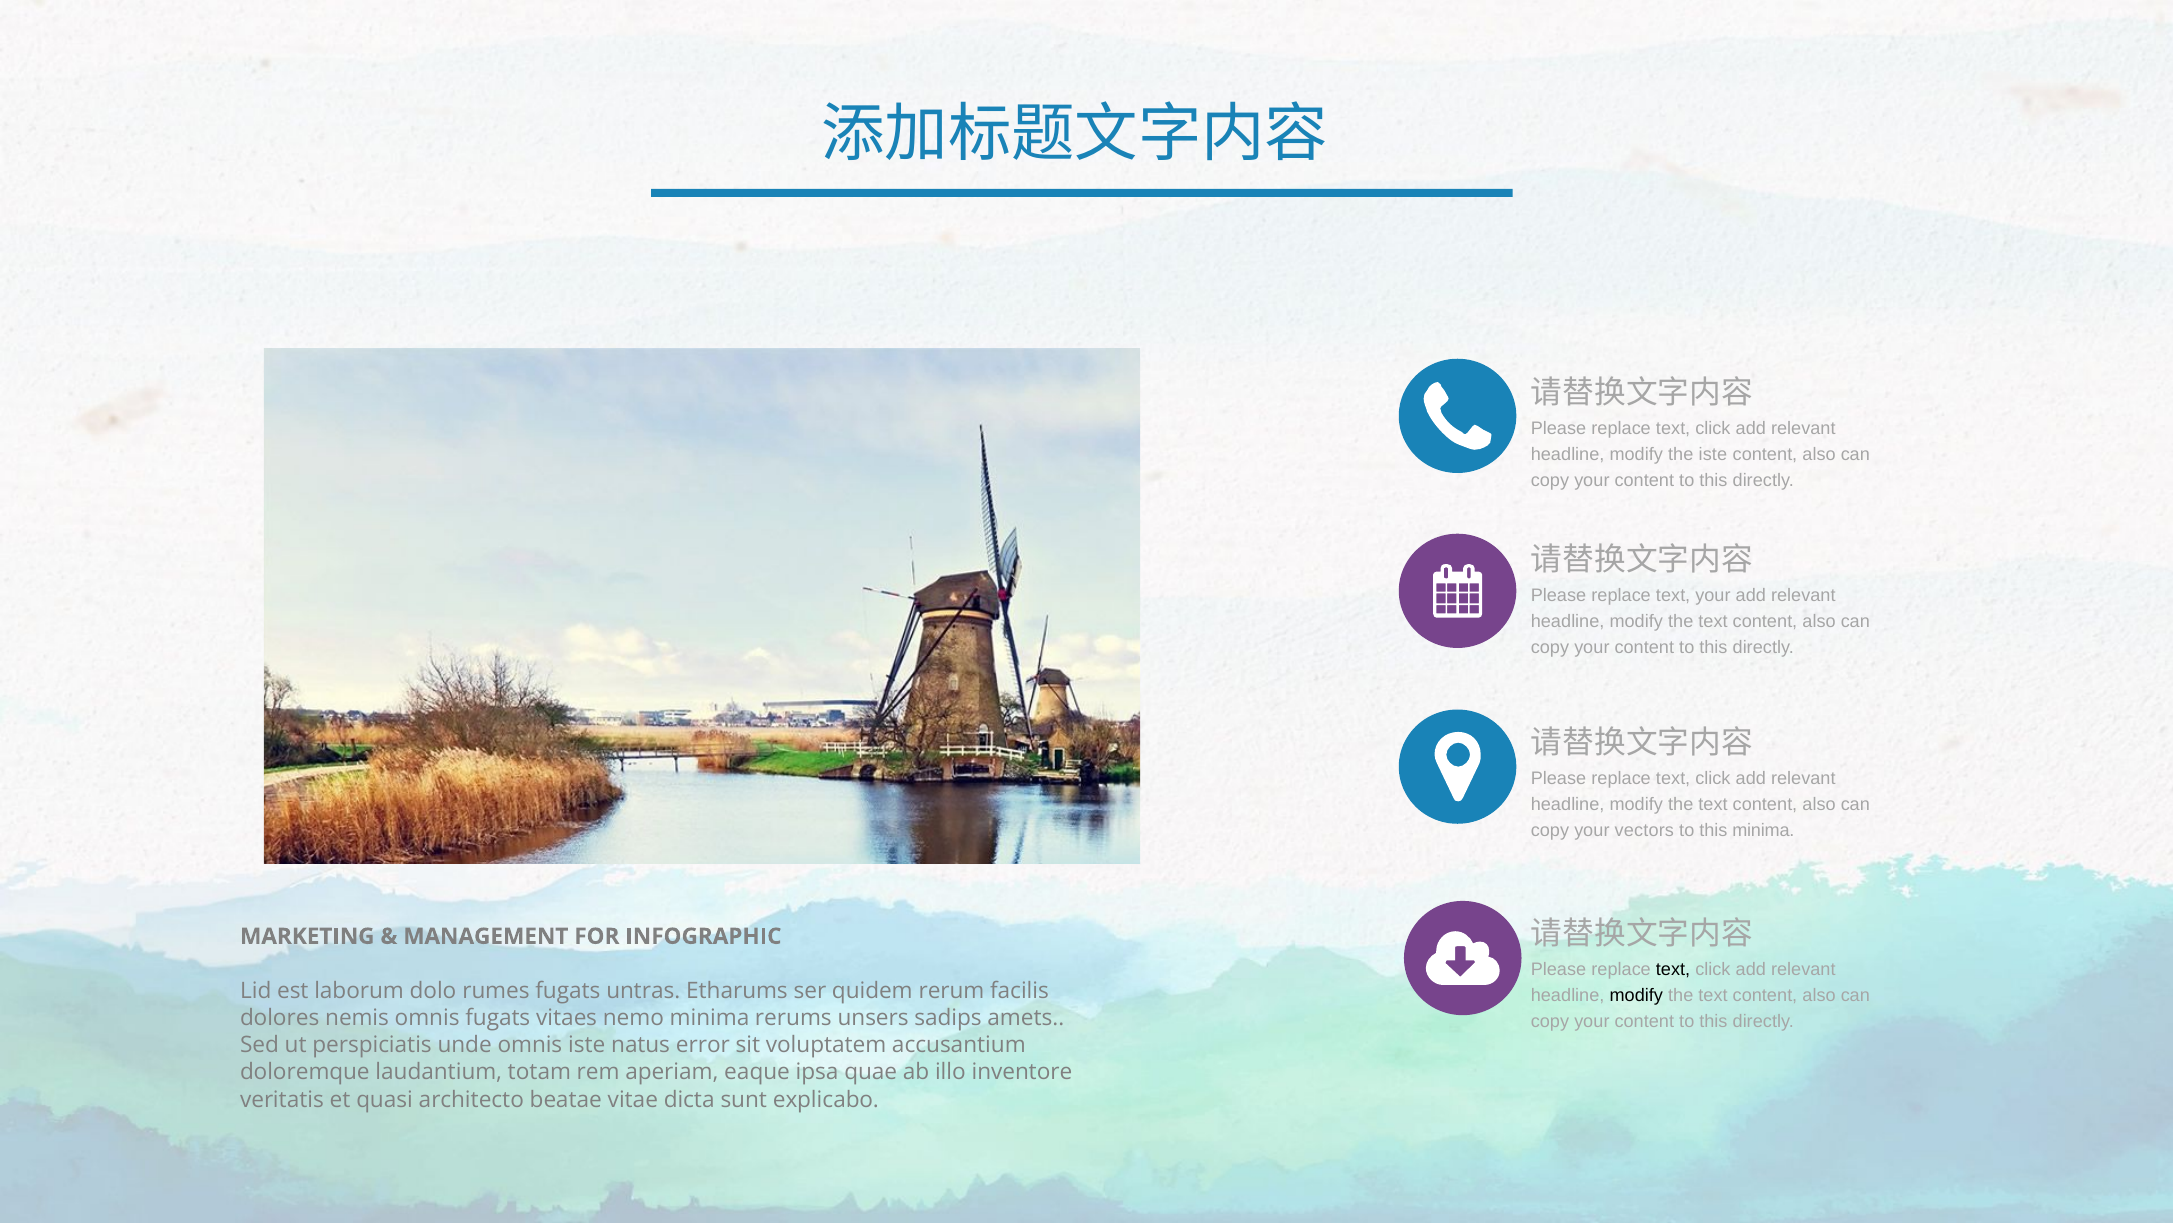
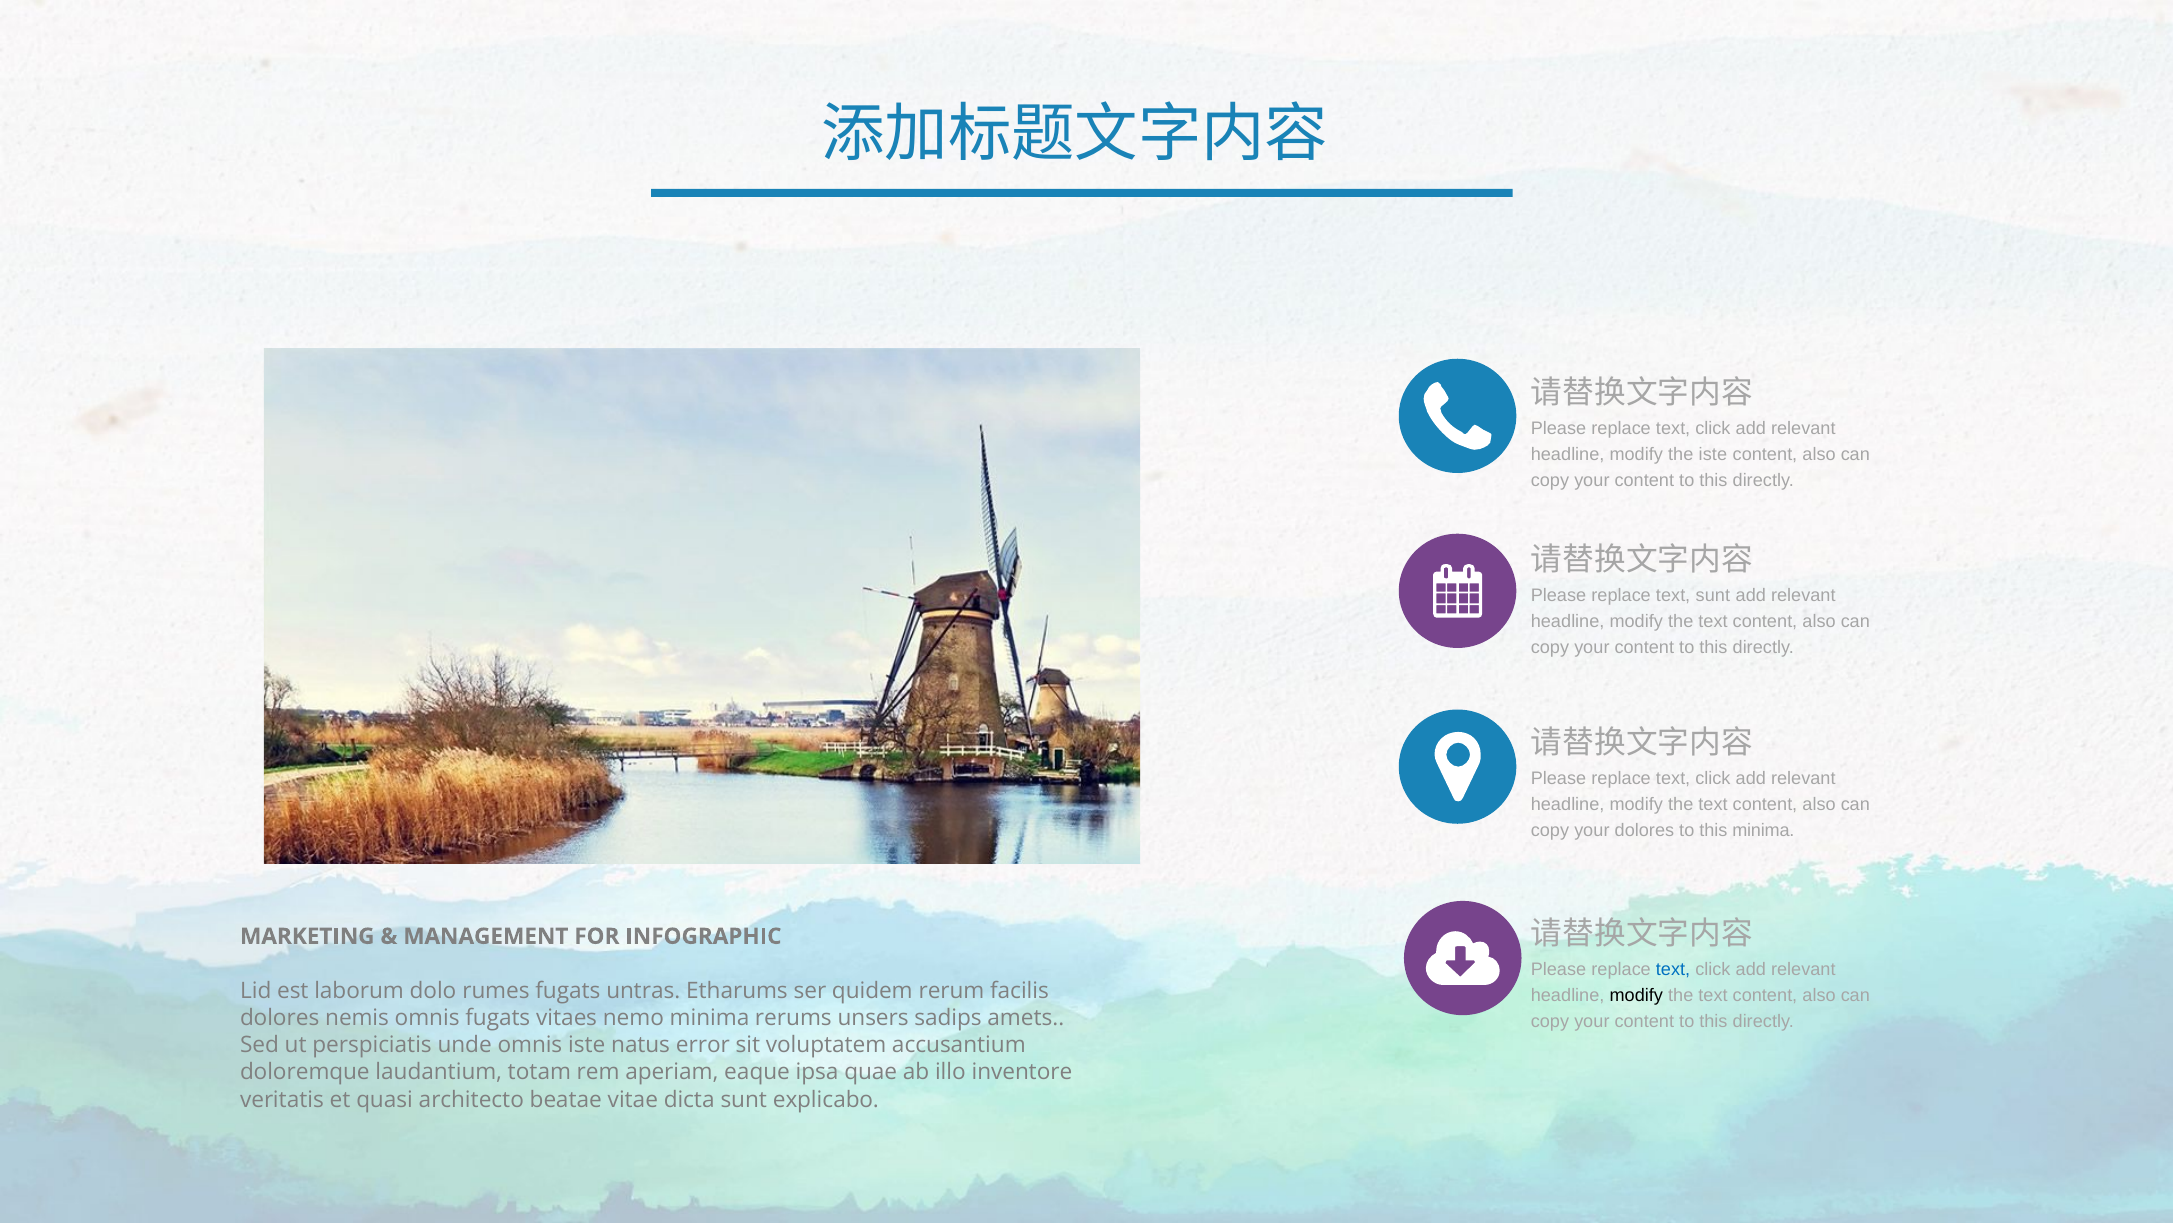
text your: your -> sunt (1713, 596)
your vectors: vectors -> dolores (1644, 830)
text colour: black -> blue (1673, 970)
